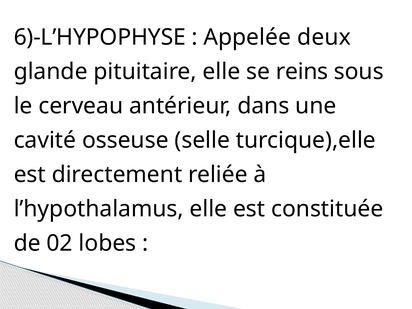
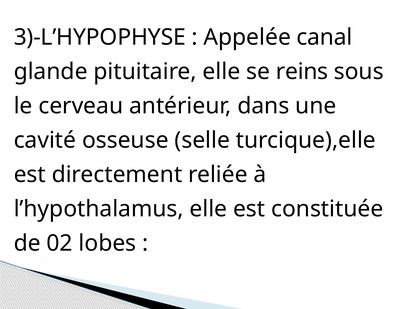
6)-L’HYPOPHYSE: 6)-L’HYPOPHYSE -> 3)-L’HYPOPHYSE (100, 37)
deux: deux -> canal (324, 37)
